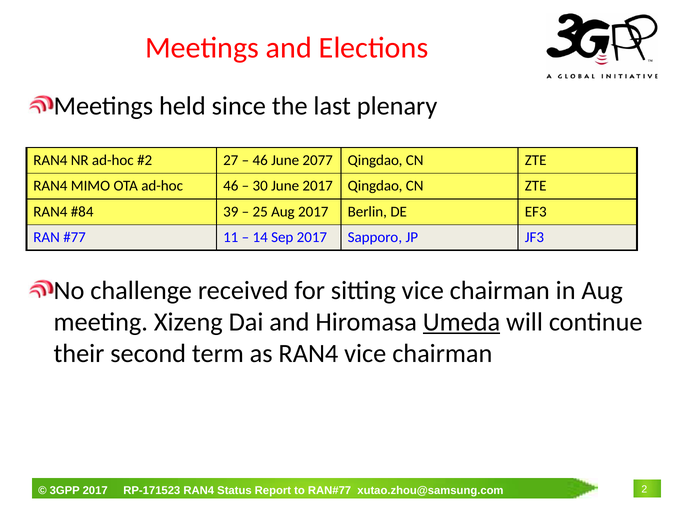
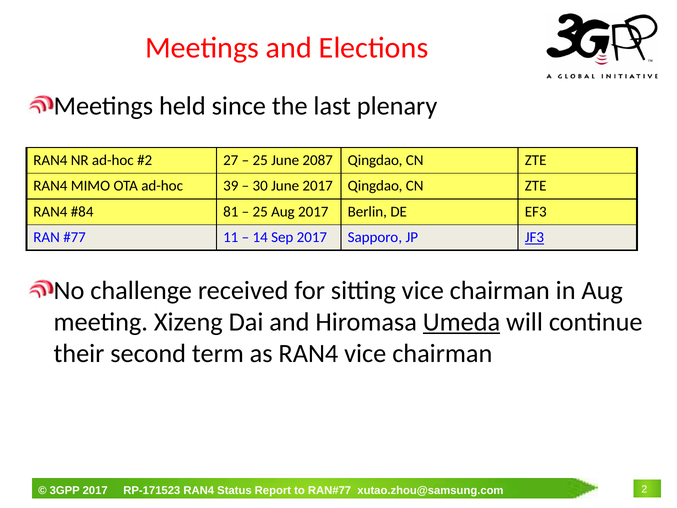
46: 46 -> 25 (260, 160)
2077: 2077 -> 2087 (318, 160)
ad-hoc 46: 46 -> 39 (231, 186)
39: 39 -> 81 (231, 212)
JF3 underline: none -> present (534, 237)
